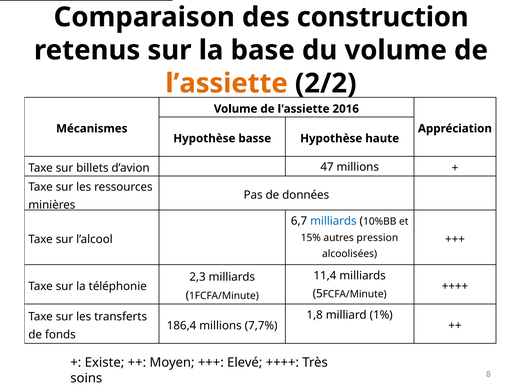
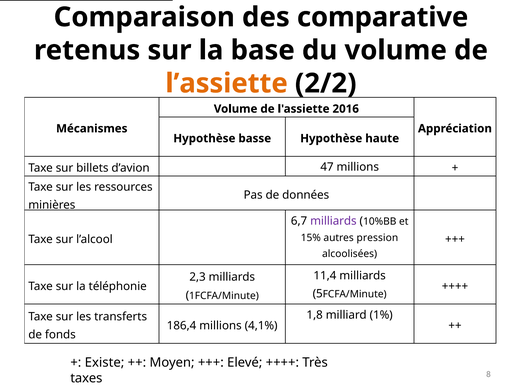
construction: construction -> comparative (383, 17)
milliards colour: blue -> purple (333, 221)
7,7%: 7,7% -> 4,1% (261, 325)
soins: soins -> taxes (86, 378)
